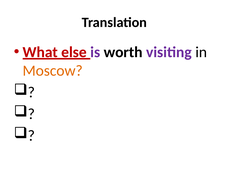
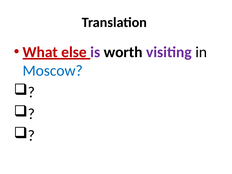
Moscow colour: orange -> blue (53, 71)
